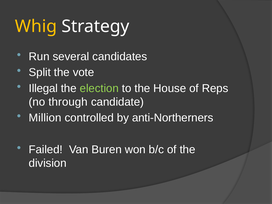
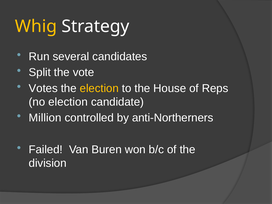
Illegal: Illegal -> Votes (43, 88)
election colour: light green -> yellow (99, 88)
no through: through -> election (68, 102)
